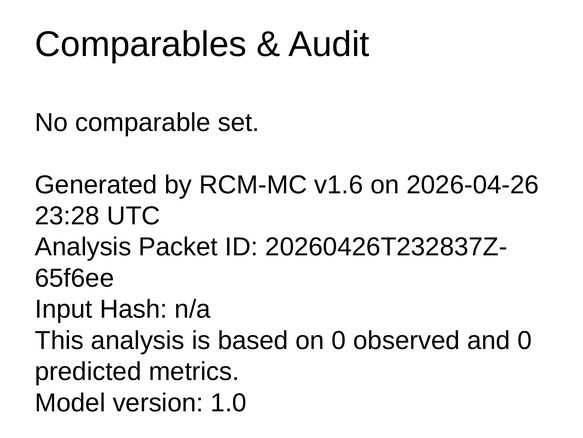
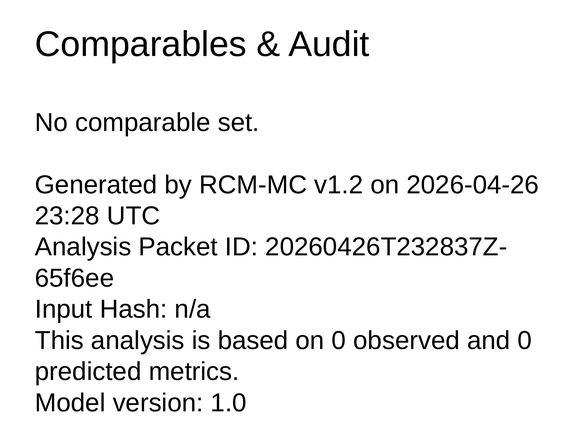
v1.6: v1.6 -> v1.2 (339, 184)
